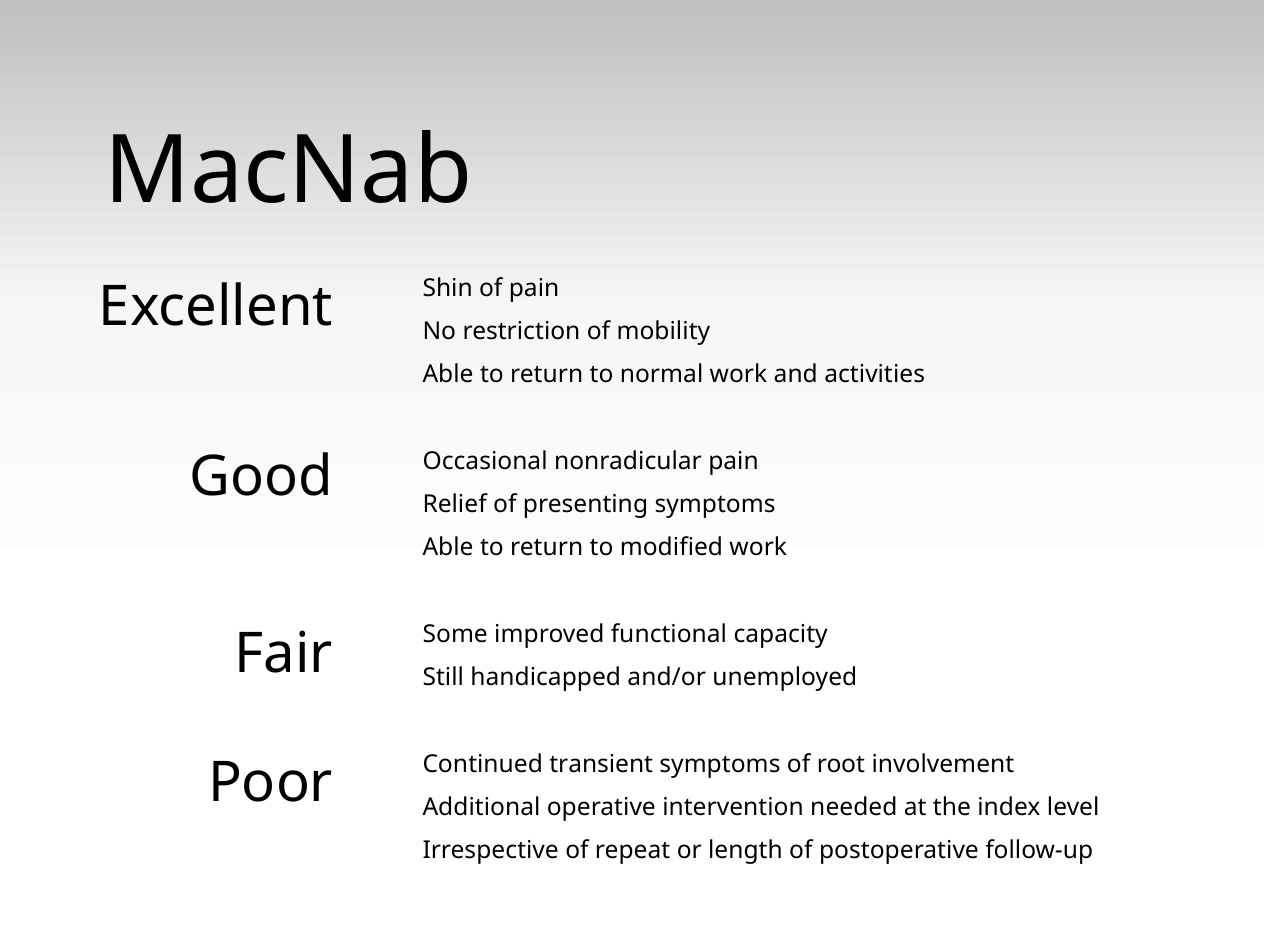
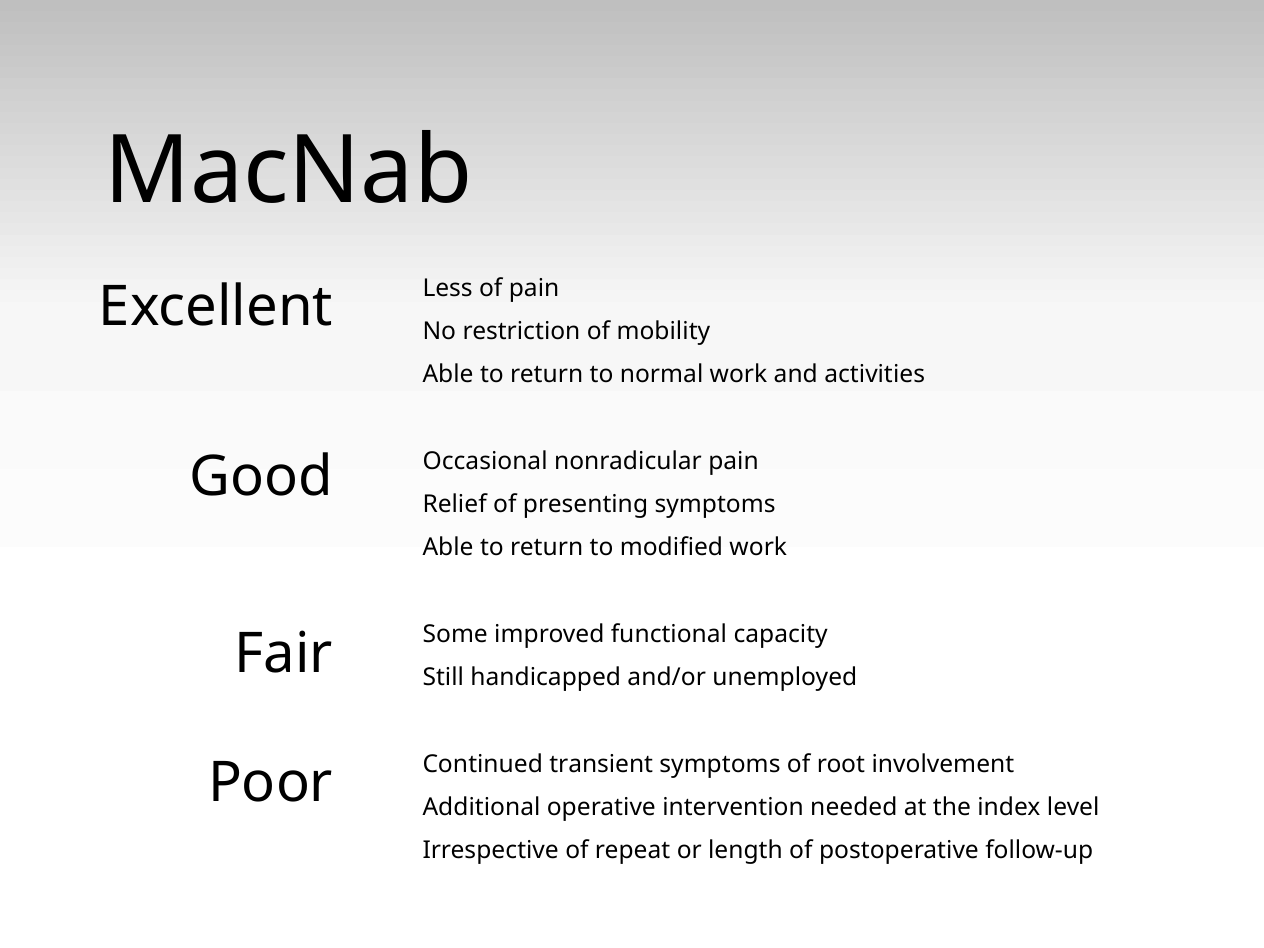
Shin: Shin -> Less (448, 288)
